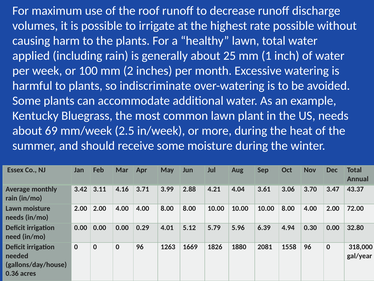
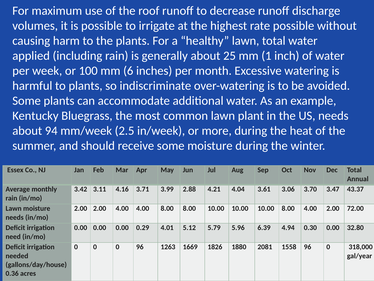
2: 2 -> 6 (128, 71)
69: 69 -> 94 (51, 131)
